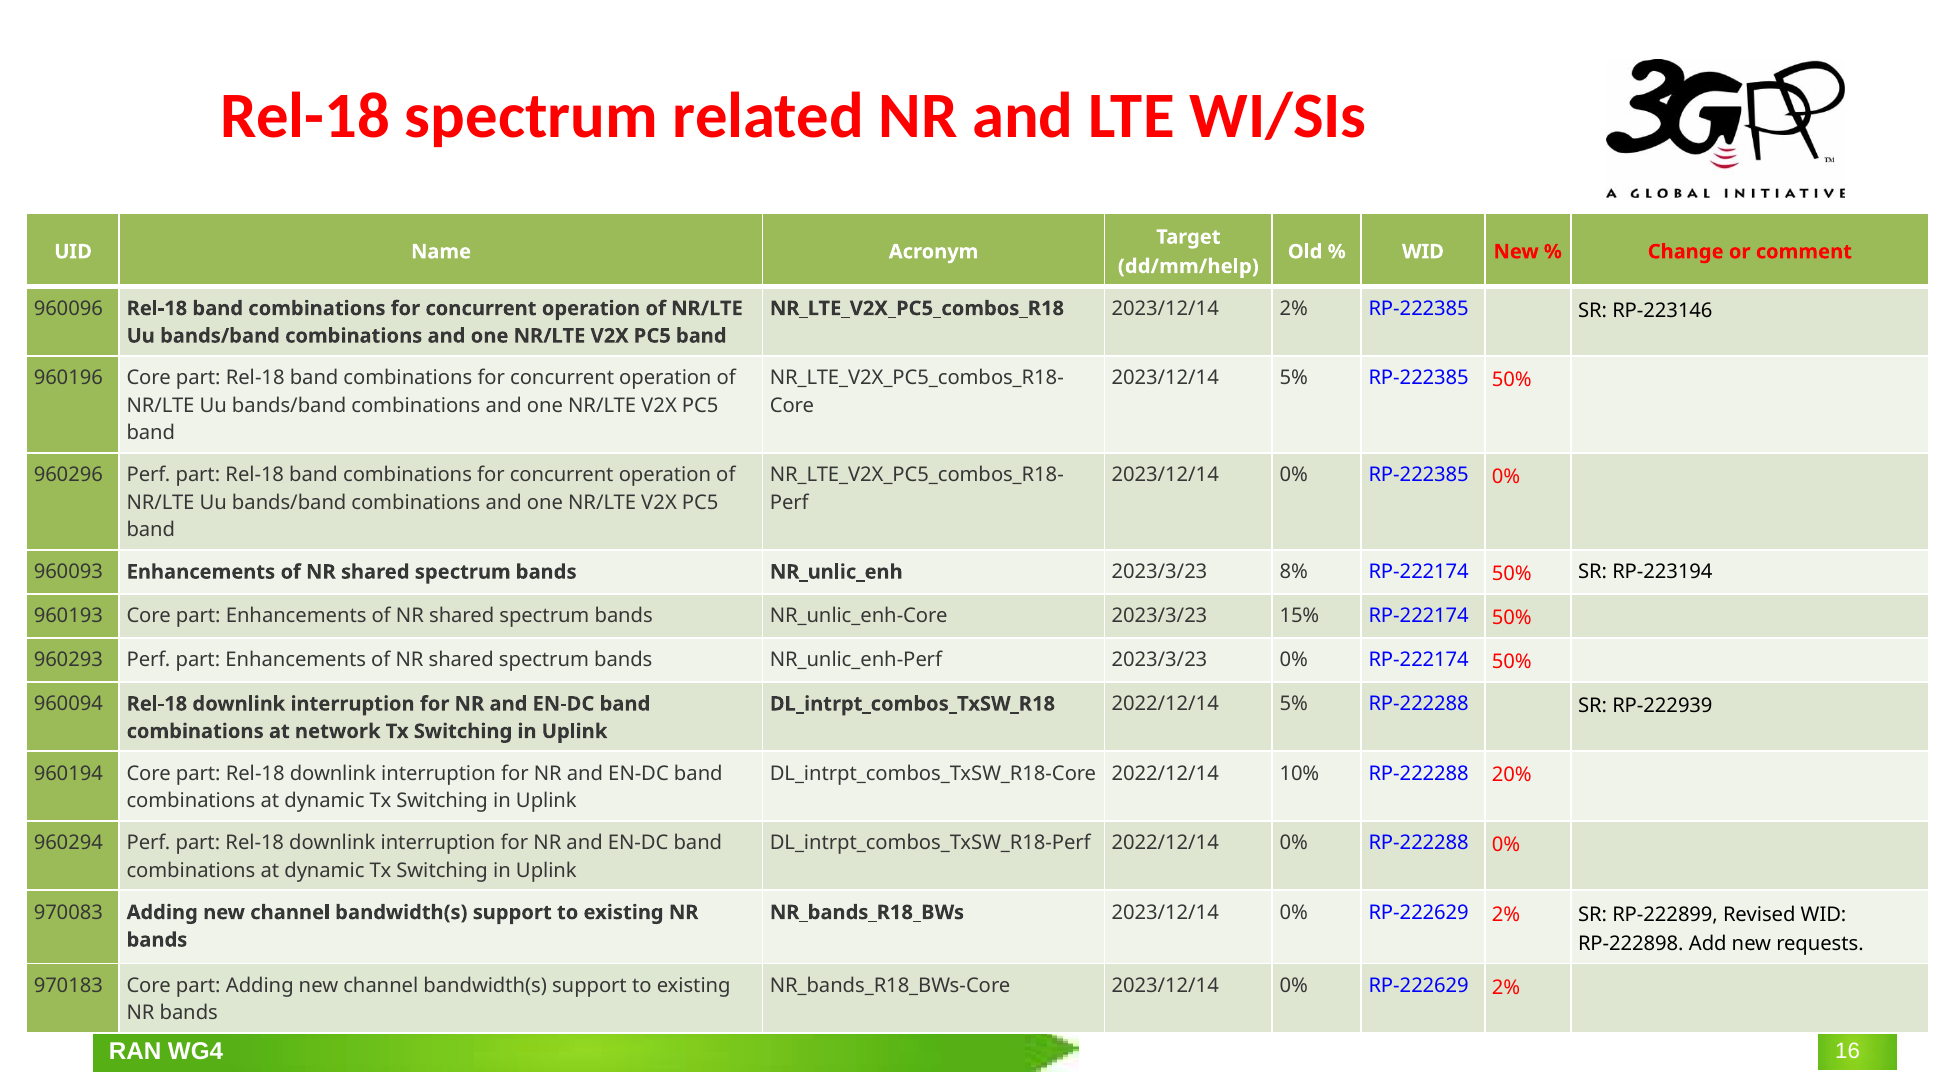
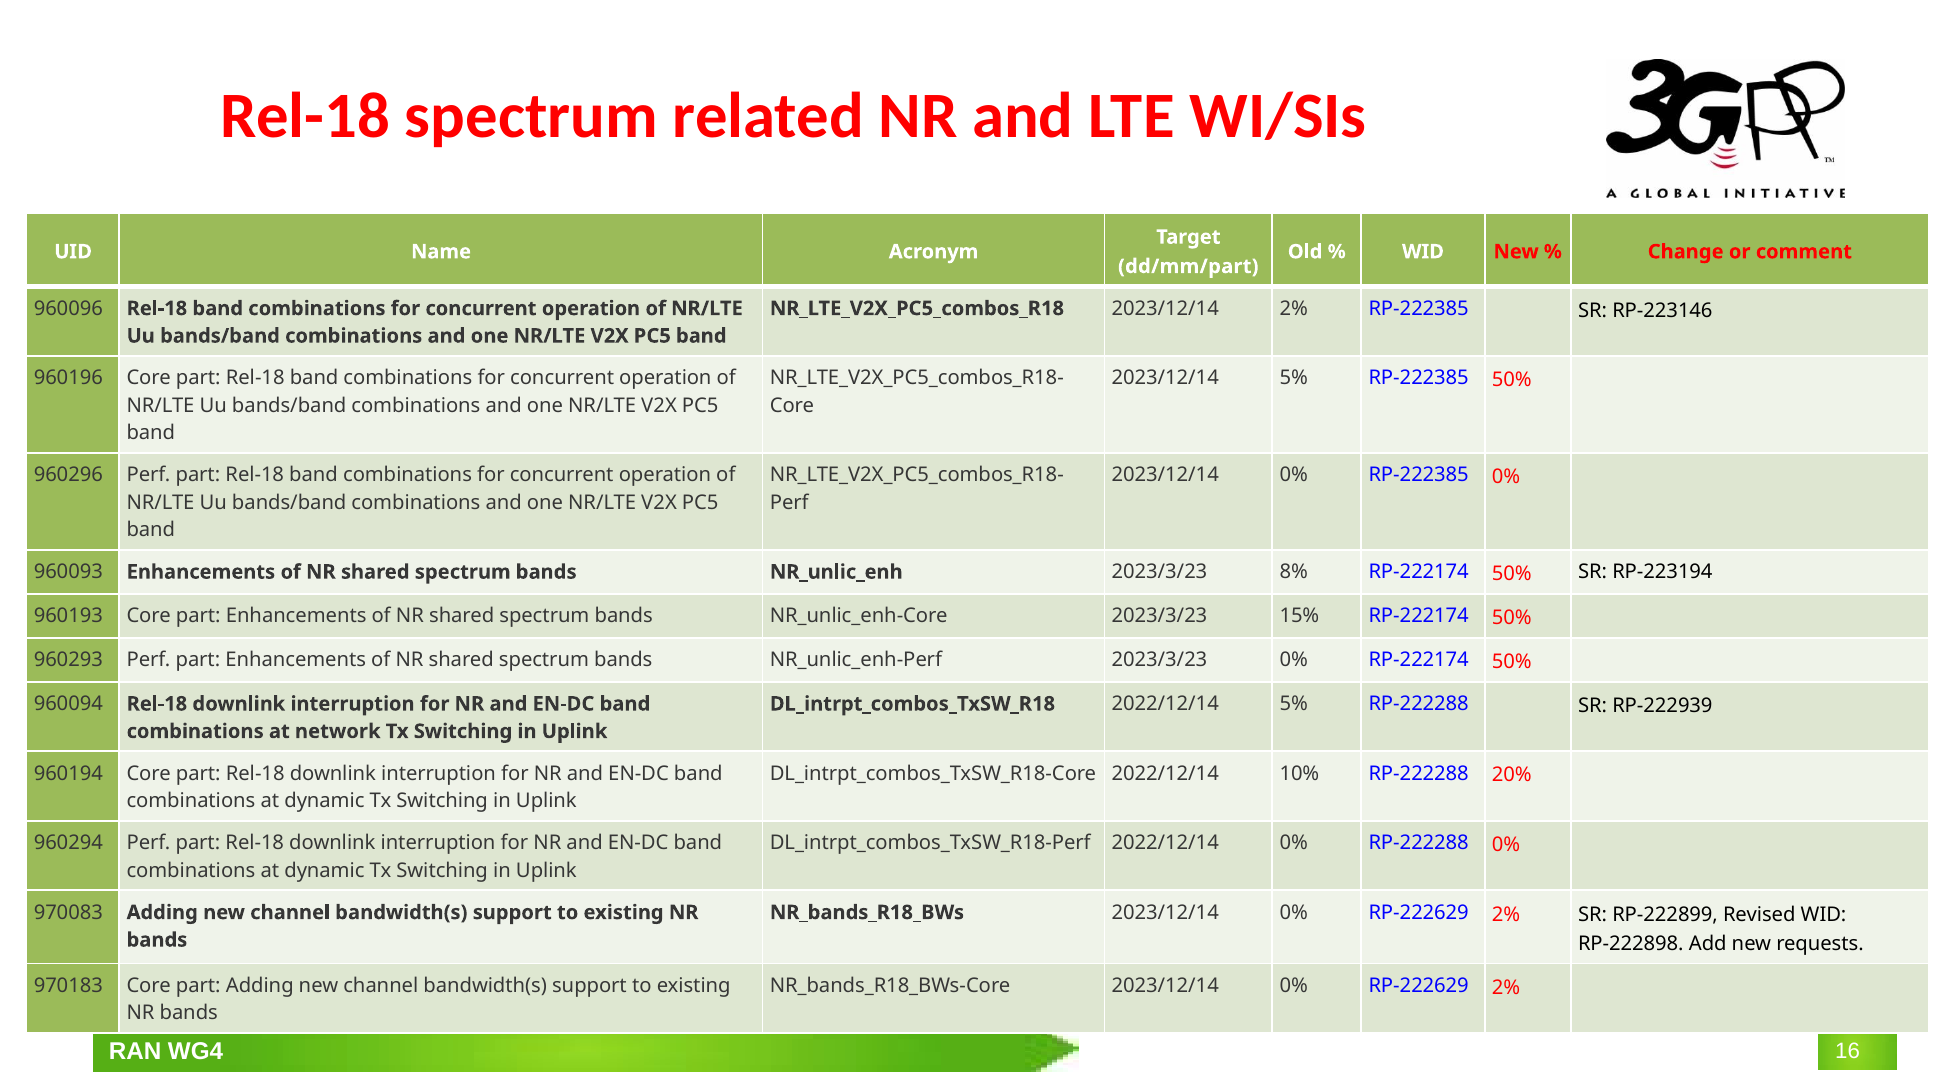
dd/mm/help: dd/mm/help -> dd/mm/part (1188, 266)
